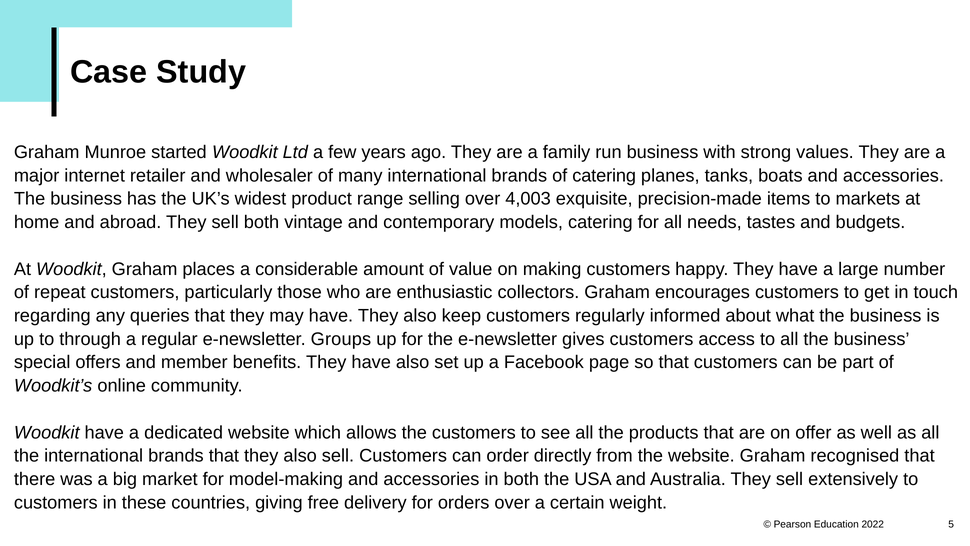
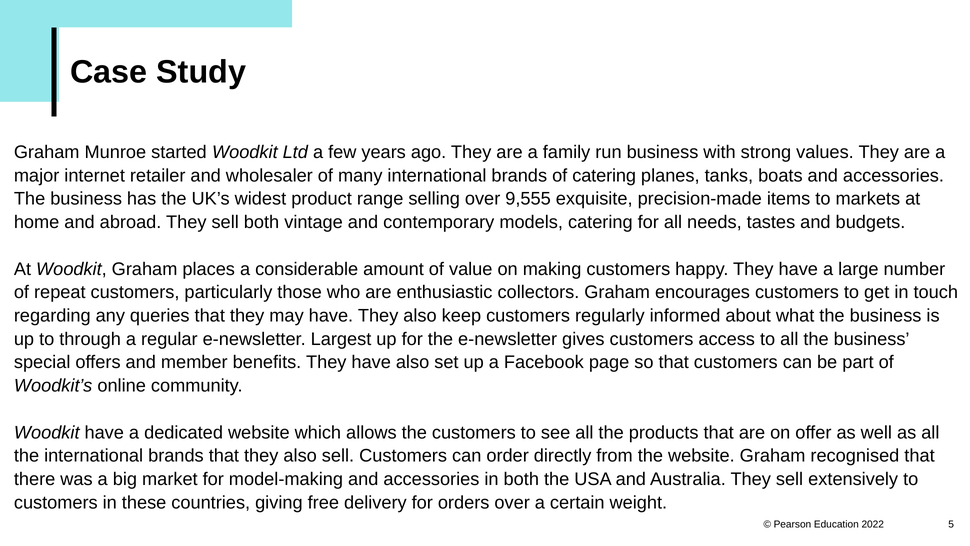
4,003: 4,003 -> 9,555 (528, 199)
Groups: Groups -> Largest (341, 339)
